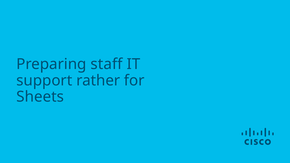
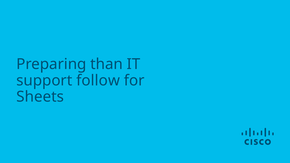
staff: staff -> than (107, 64)
rather: rather -> follow (98, 81)
